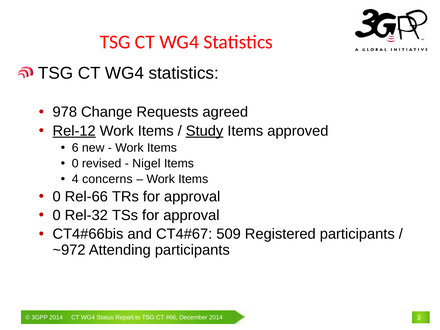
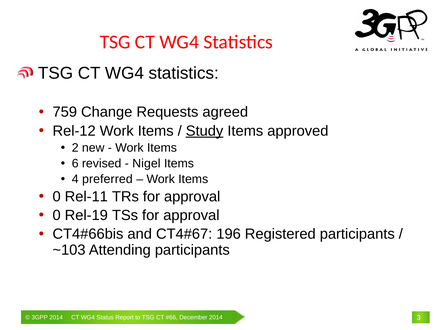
978: 978 -> 759 (65, 112)
Rel-12 underline: present -> none (74, 131)
6: 6 -> 2 (75, 148)
0: 0 -> 6 (75, 163)
concerns: concerns -> preferred (107, 179)
Rel-66: Rel-66 -> Rel-11 (86, 197)
Rel-32: Rel-32 -> Rel-19 (86, 215)
509: 509 -> 196 (229, 234)
~972: ~972 -> ~103 (69, 250)
